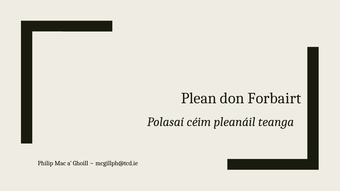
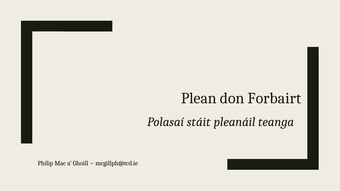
céim: céim -> stáit (199, 122)
